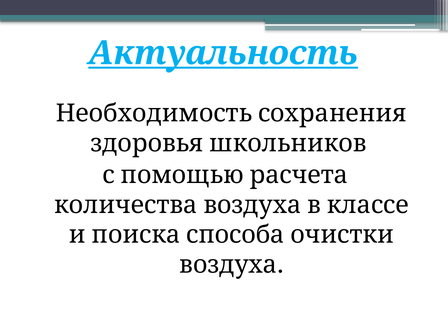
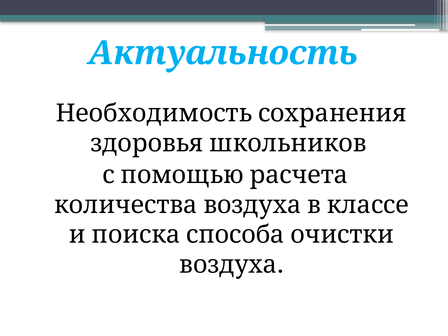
Актуальность underline: present -> none (223, 53)
